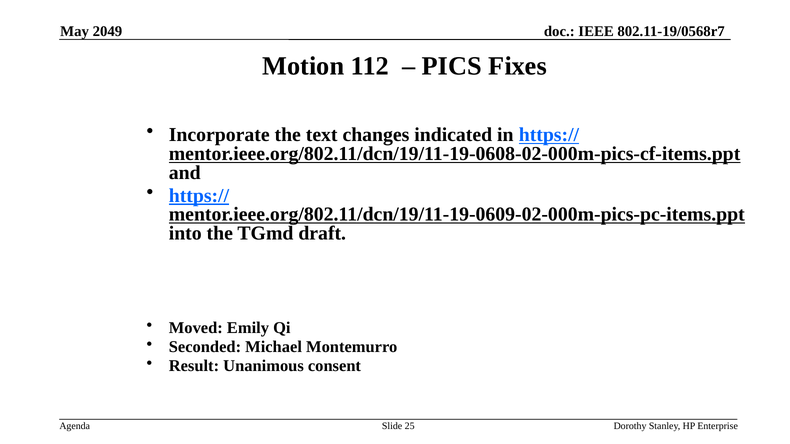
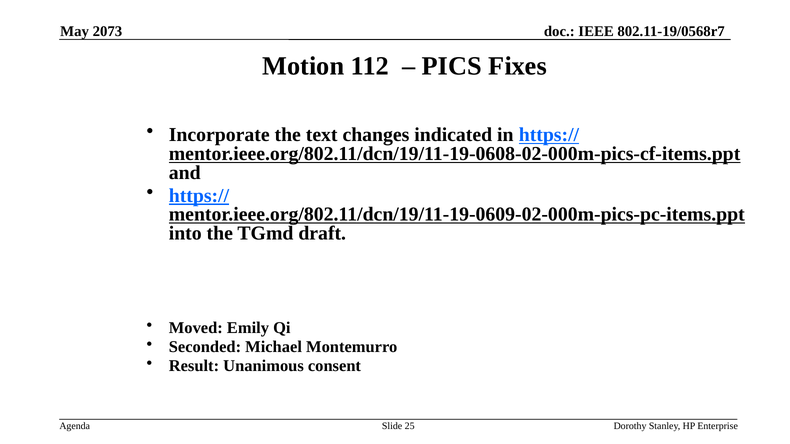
2049: 2049 -> 2073 (107, 32)
